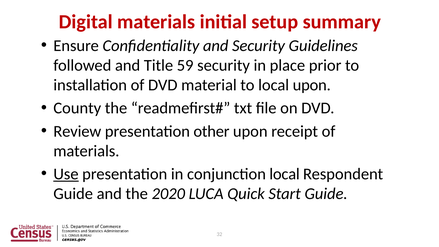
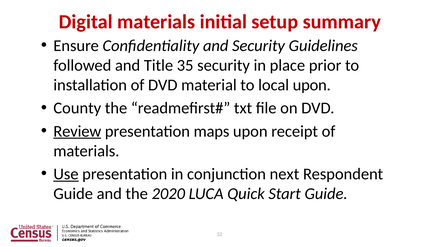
59: 59 -> 35 (185, 65)
Review underline: none -> present (77, 131)
other: other -> maps (212, 131)
conjunction local: local -> next (284, 174)
